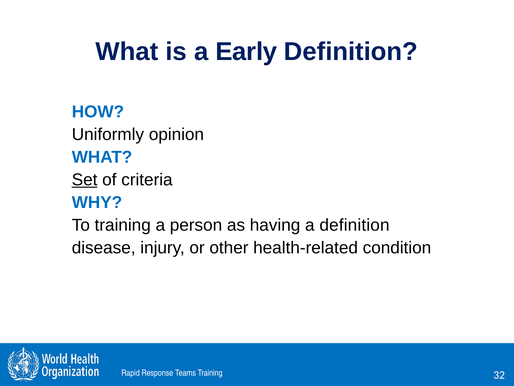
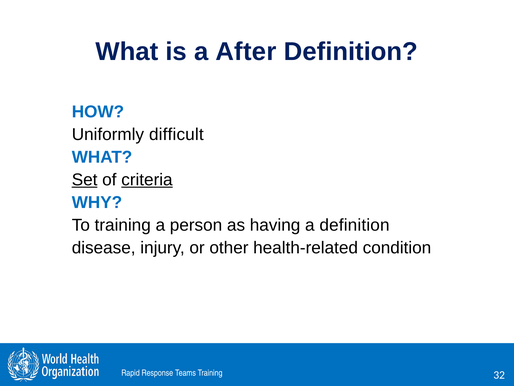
Early: Early -> After (246, 52)
opinion: opinion -> difficult (176, 134)
criteria underline: none -> present (147, 180)
